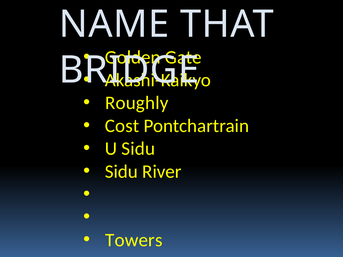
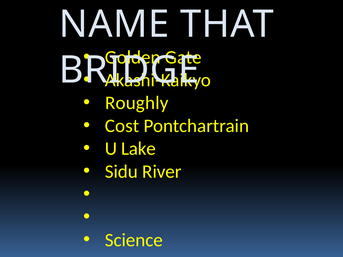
U Sidu: Sidu -> Lake (139, 149)
Towers: Towers -> Science (134, 240)
